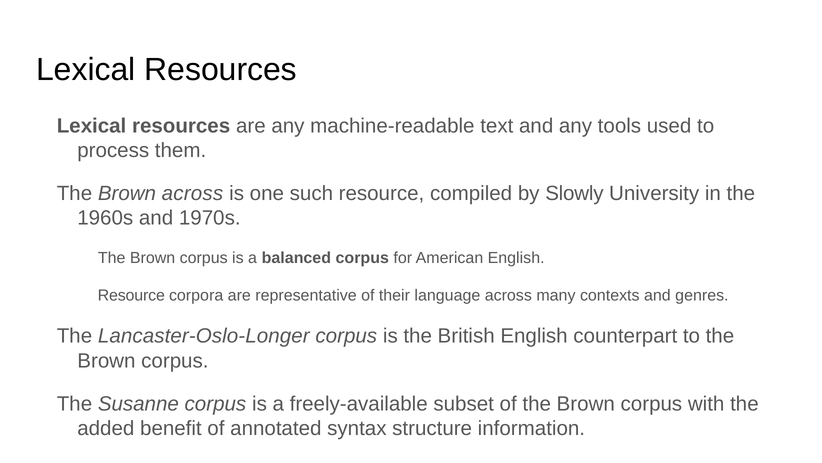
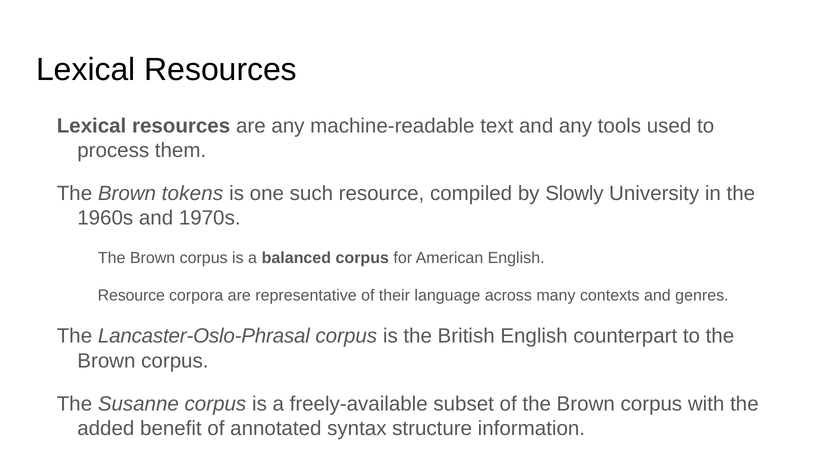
Brown across: across -> tokens (192, 193)
Lancaster-Oslo-Longer: Lancaster-Oslo-Longer -> Lancaster-Oslo-Phrasal (204, 336)
